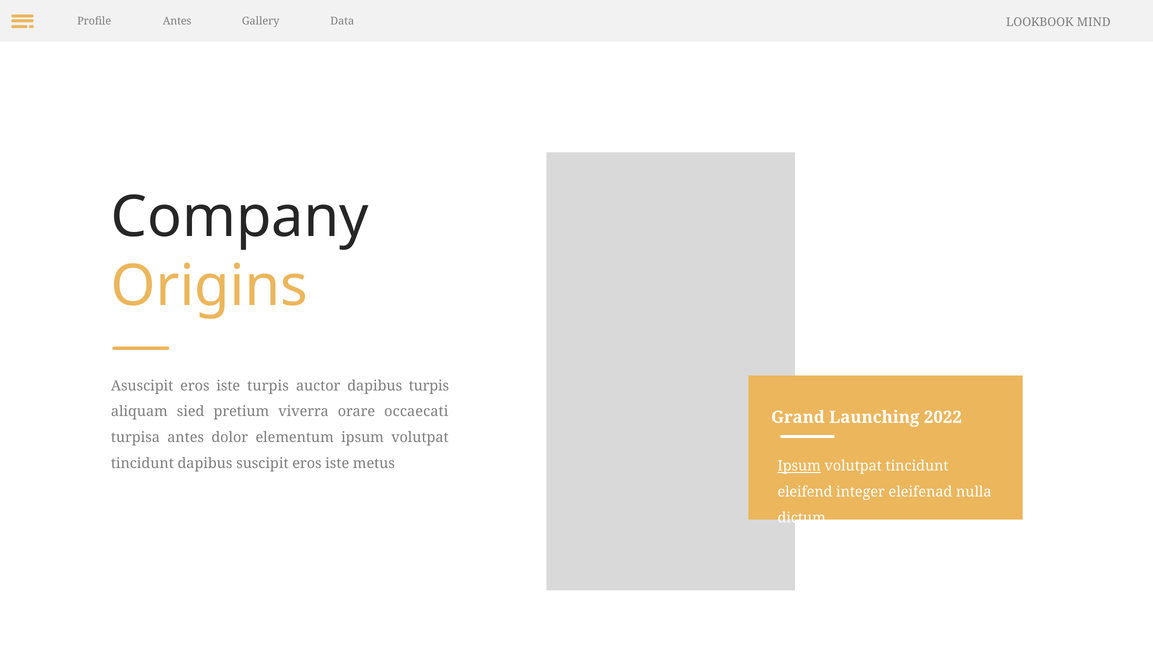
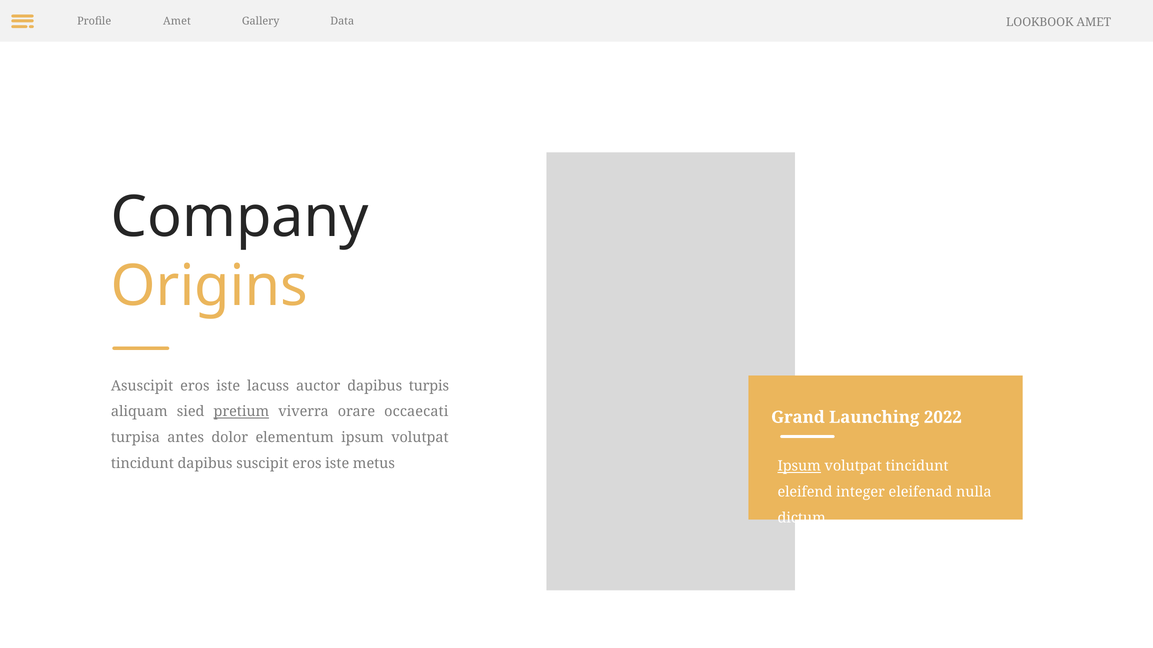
Profile Antes: Antes -> Amet (177, 21)
LOOKBOOK MIND: MIND -> AMET (1094, 22)
iste turpis: turpis -> lacuss (268, 386)
pretium underline: none -> present (241, 412)
